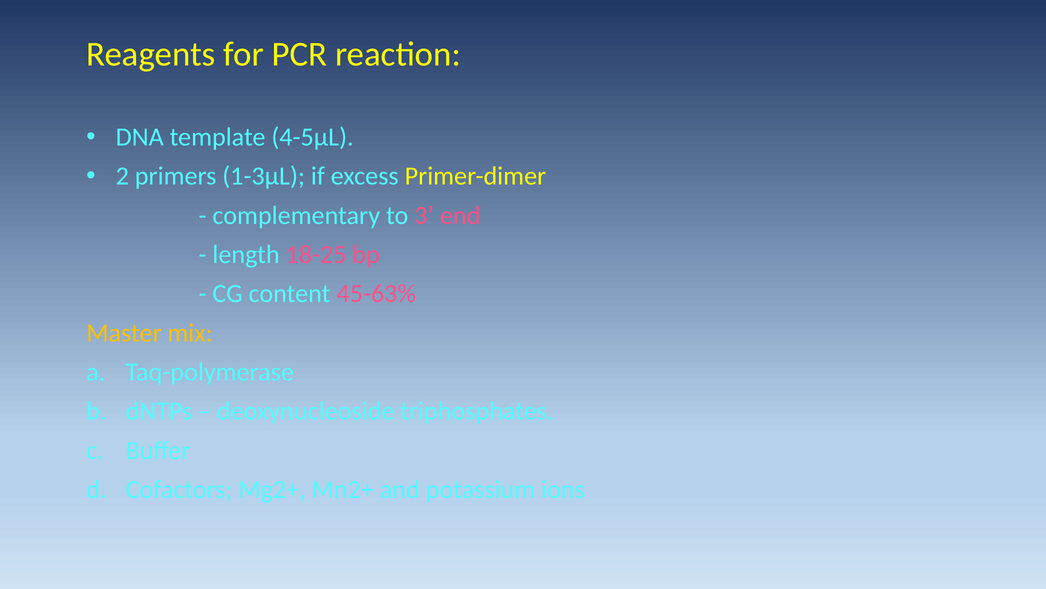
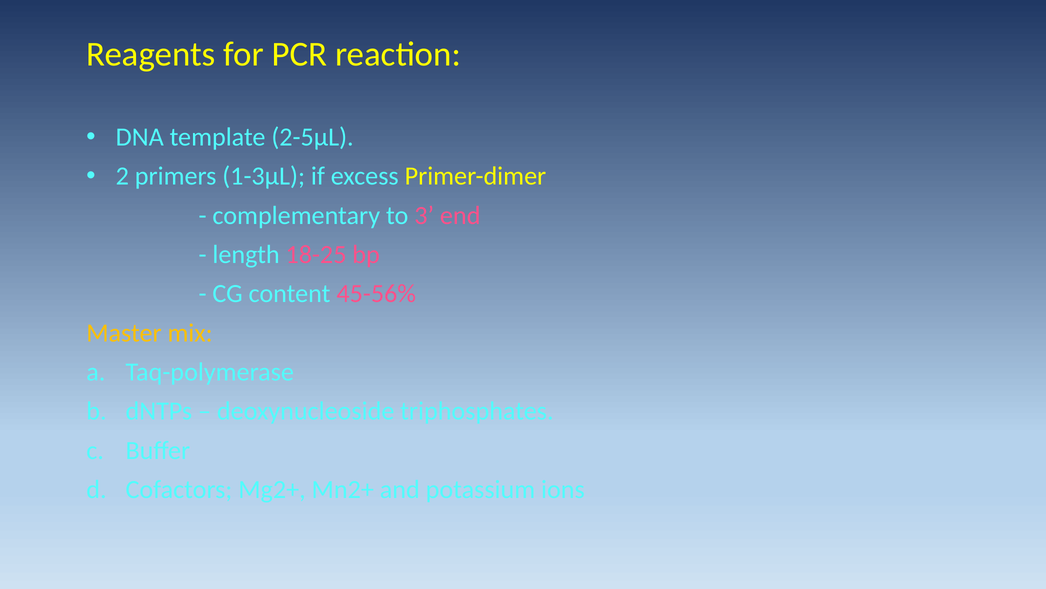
4-5µL: 4-5µL -> 2-5µL (313, 137)
45-63%: 45-63% -> 45-56% (376, 294)
